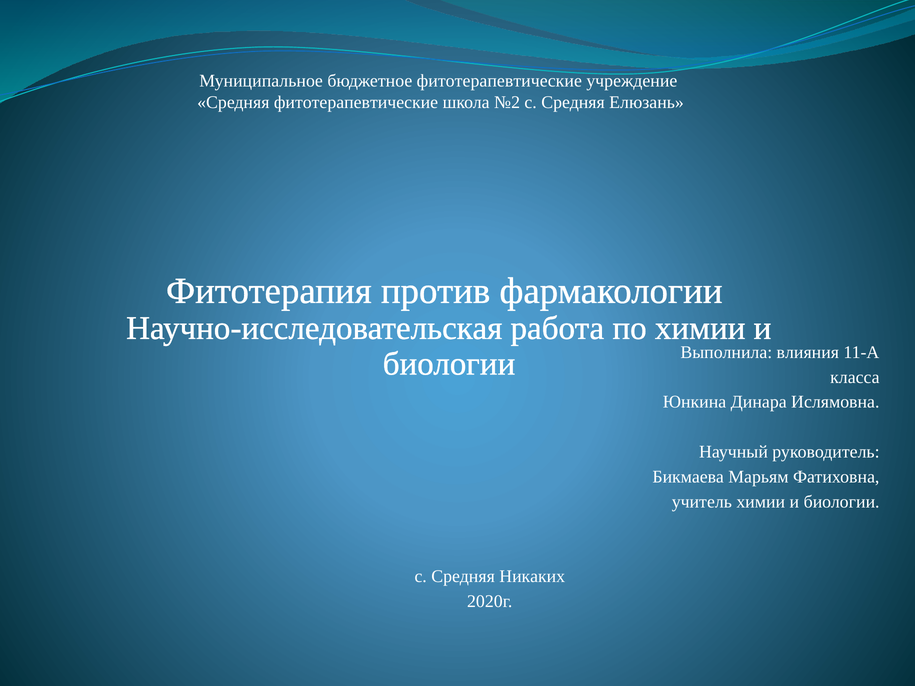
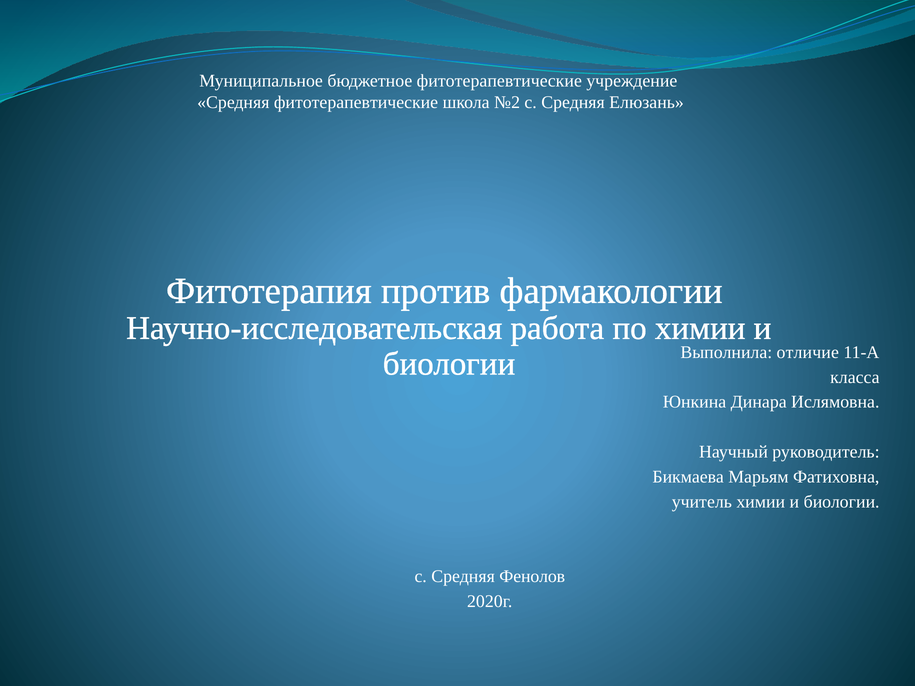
влияния: влияния -> отличие (808, 352)
Никаких: Никаких -> Фенолов (532, 577)
